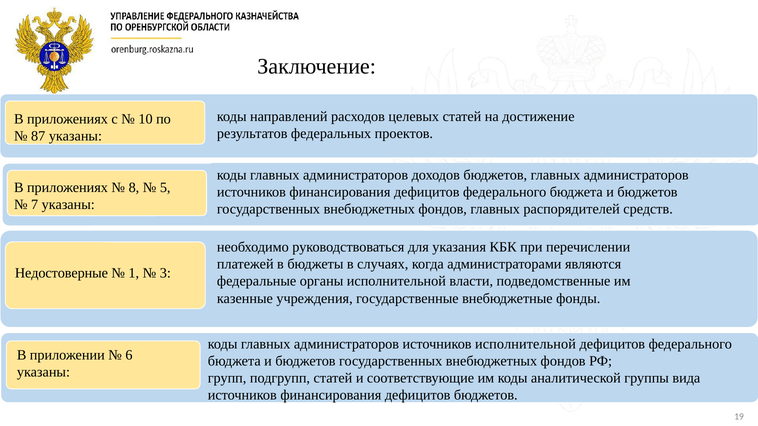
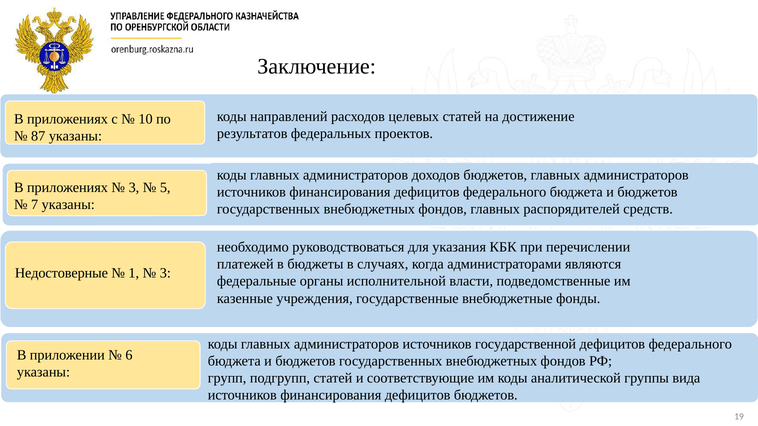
8: 8 -> 3 (134, 188)
источников исполнительной: исполнительной -> государственной (526, 344)
